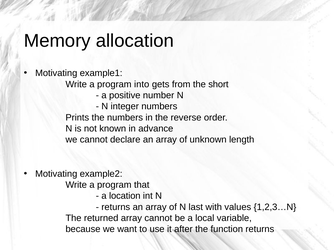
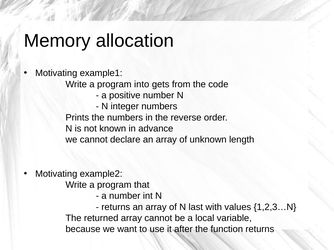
short: short -> code (218, 84)
a location: location -> number (125, 196)
